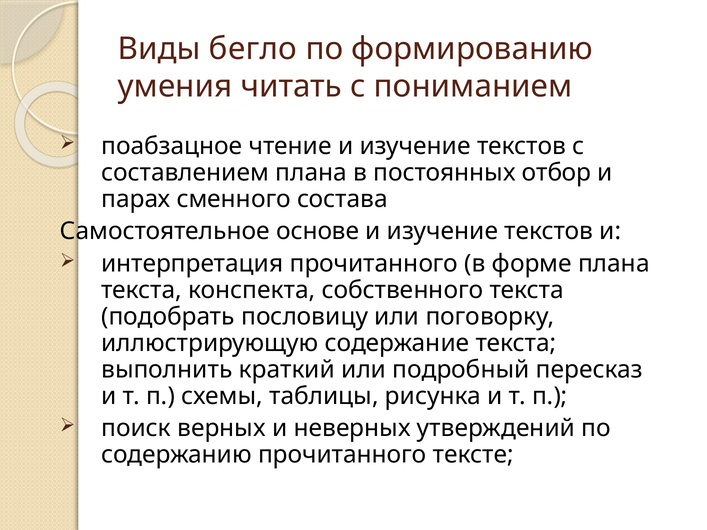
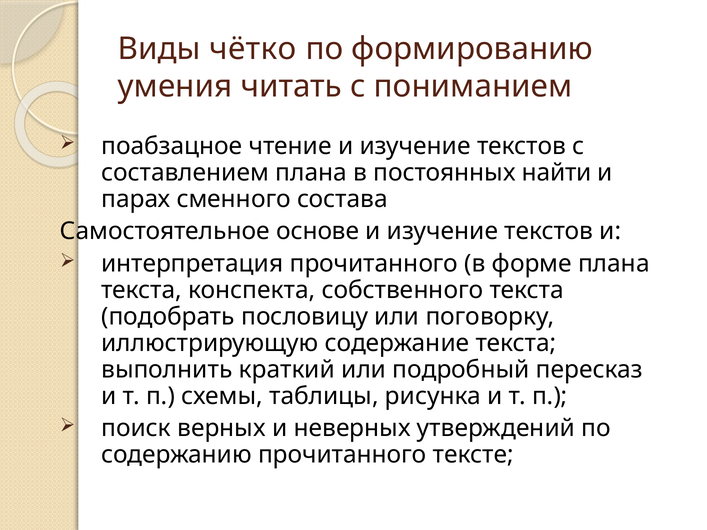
бегло: бегло -> чётко (253, 49)
отбор: отбор -> найти (557, 173)
